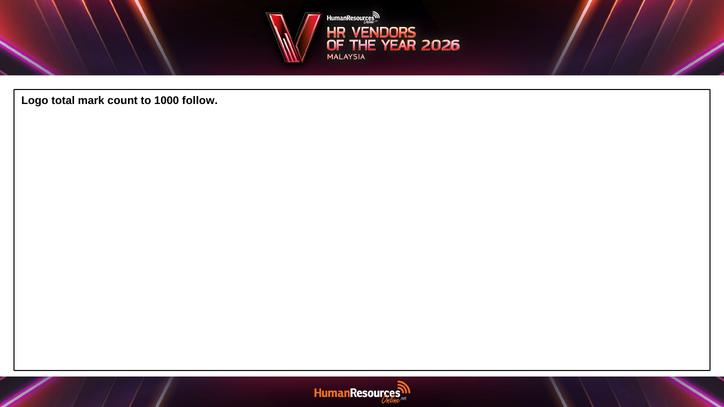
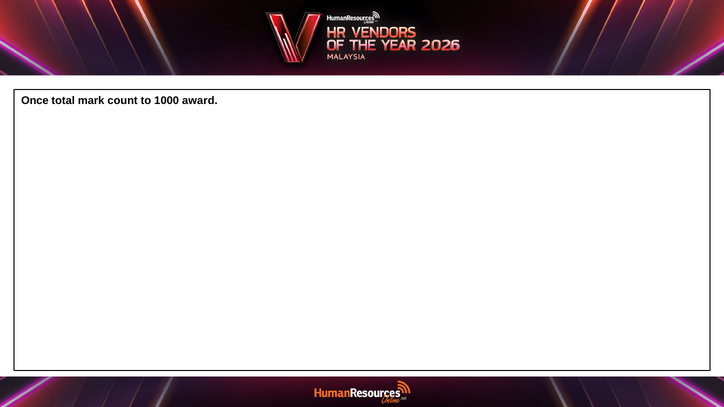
Logo: Logo -> Once (35, 101)
follow: follow -> award (200, 101)
